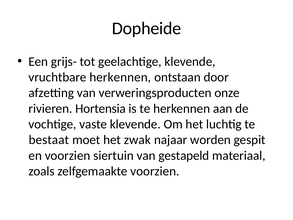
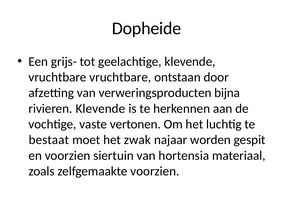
vruchtbare herkennen: herkennen -> vruchtbare (120, 77)
onze: onze -> bijna (227, 93)
rivieren Hortensia: Hortensia -> Klevende (100, 108)
vaste klevende: klevende -> vertonen (135, 124)
gestapeld: gestapeld -> hortensia (184, 155)
